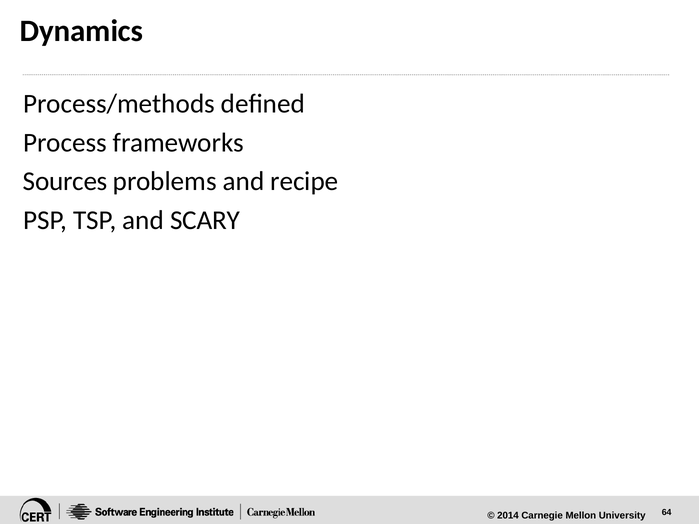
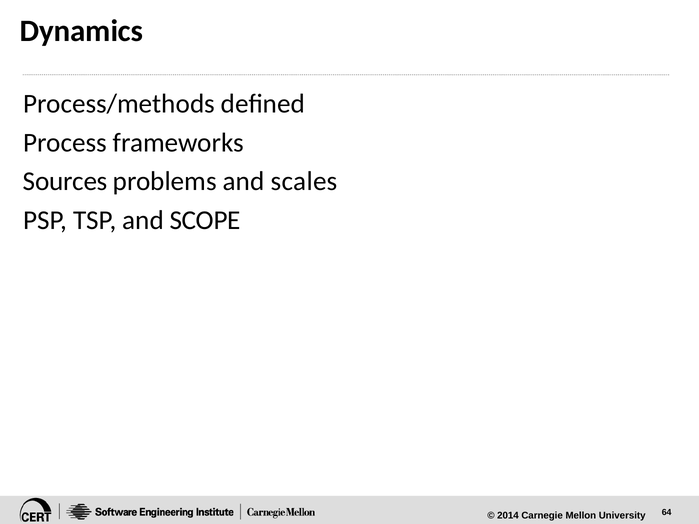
recipe: recipe -> scales (304, 182)
SCARY: SCARY -> SCOPE (205, 220)
